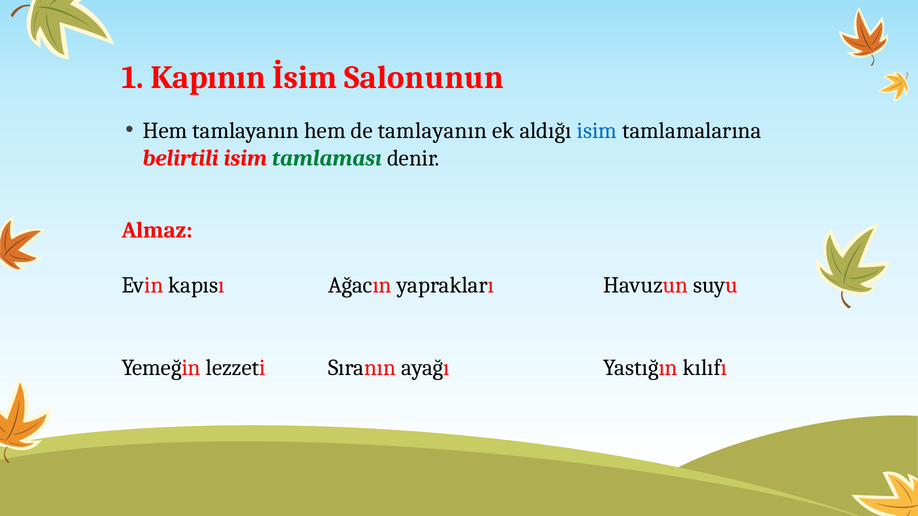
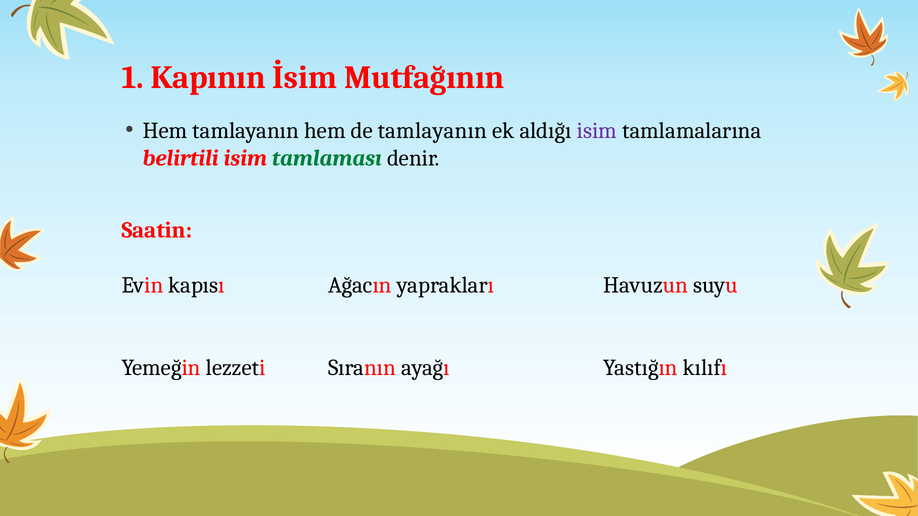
Salonunun: Salonunun -> Mutfağının (424, 78)
isim colour: blue -> purple (597, 131)
Almaz: Almaz -> Saatin (157, 230)
